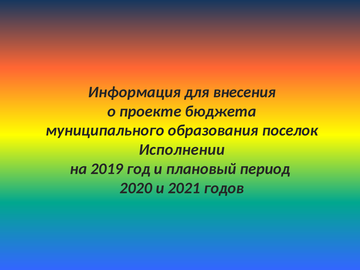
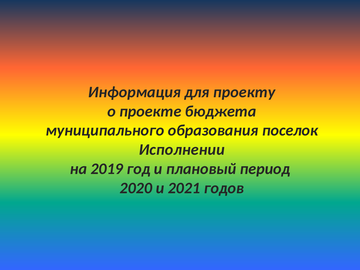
внесения: внесения -> проекту (244, 92)
